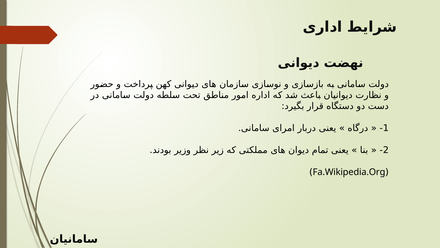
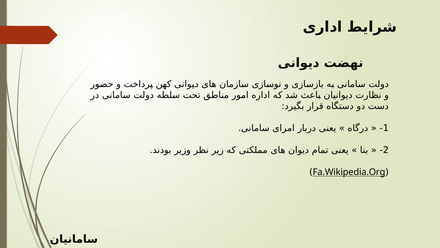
Fa.Wikipedia.Org underline: none -> present (349, 172)
